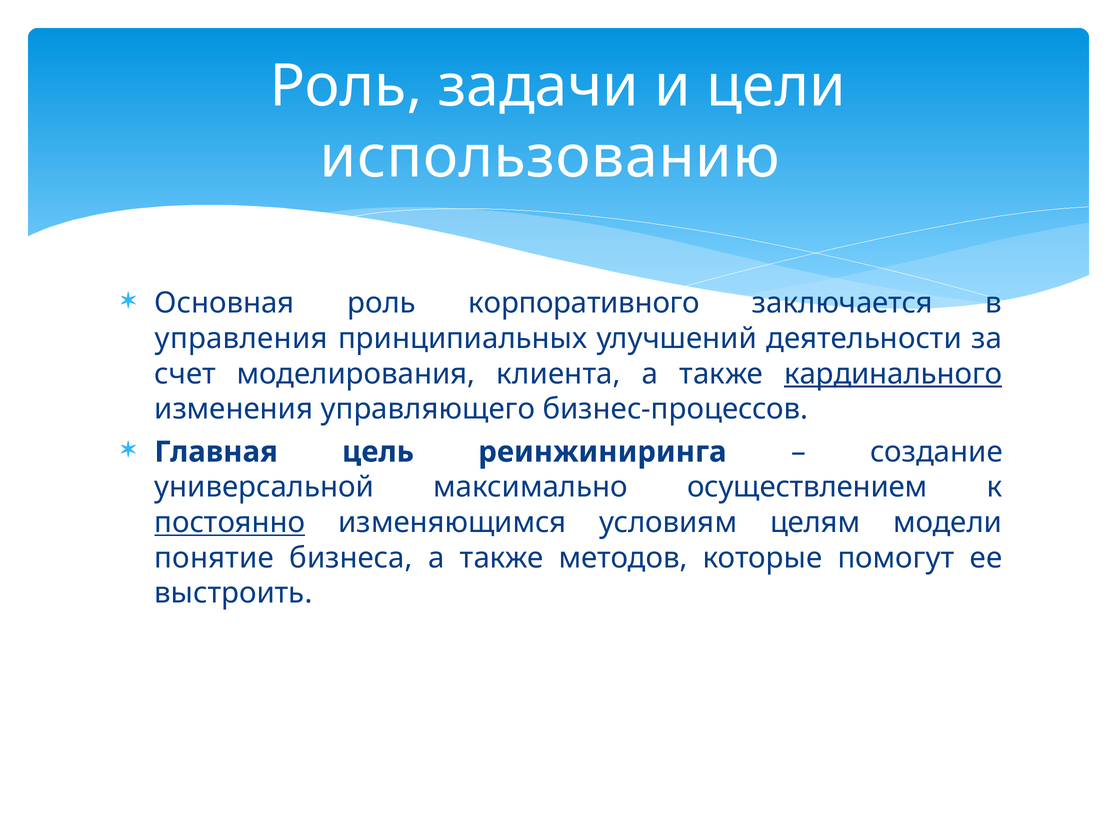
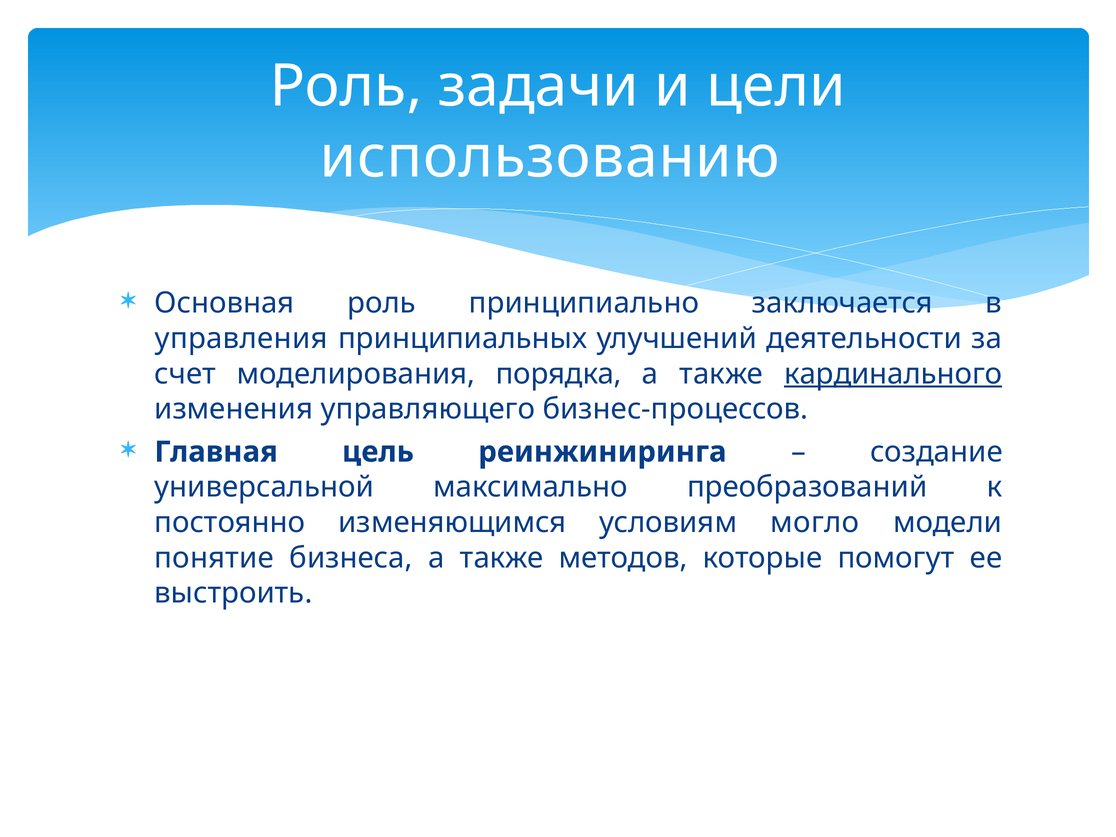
корпоративного: корпоративного -> принципиально (584, 303)
клиента: клиента -> порядка (559, 374)
осуществлением: осуществлением -> преобразований (807, 487)
постоянно underline: present -> none (230, 523)
целям: целям -> могло (815, 523)
